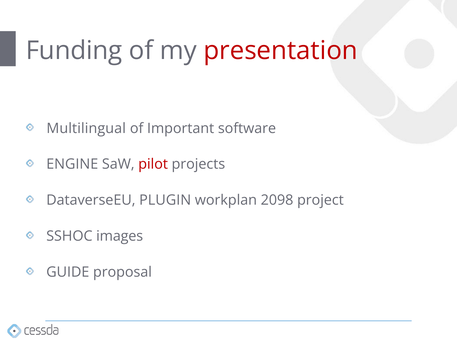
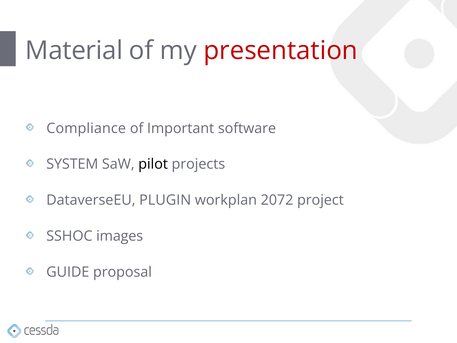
Funding: Funding -> Material (74, 50)
Multilingual: Multilingual -> Compliance (86, 128)
ENGINE: ENGINE -> SYSTEM (72, 164)
pilot colour: red -> black (153, 164)
2098: 2098 -> 2072 (277, 200)
